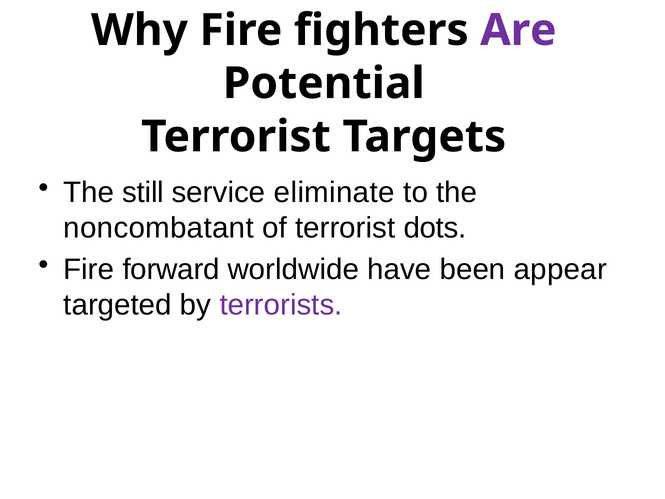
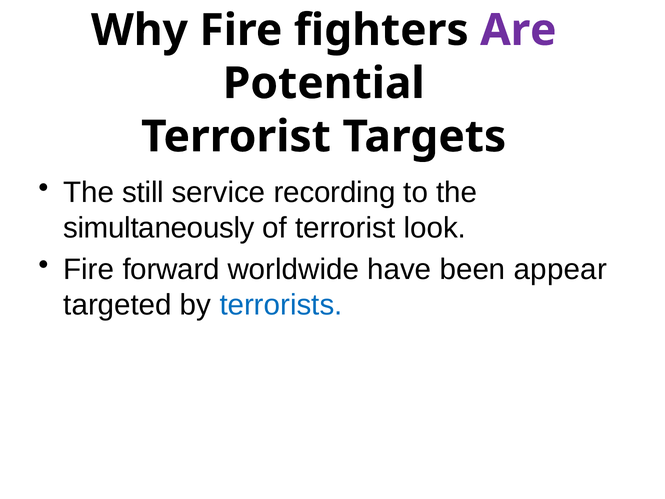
eliminate: eliminate -> recording (335, 193)
noncombatant: noncombatant -> simultaneously (159, 228)
dots: dots -> look (435, 228)
terrorists colour: purple -> blue (281, 305)
